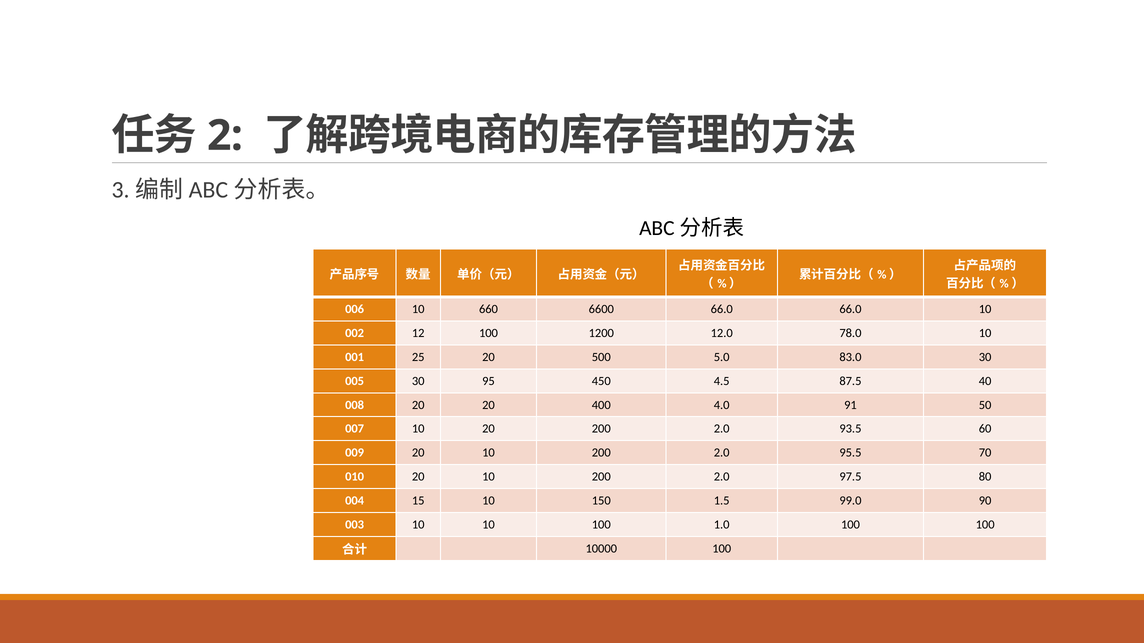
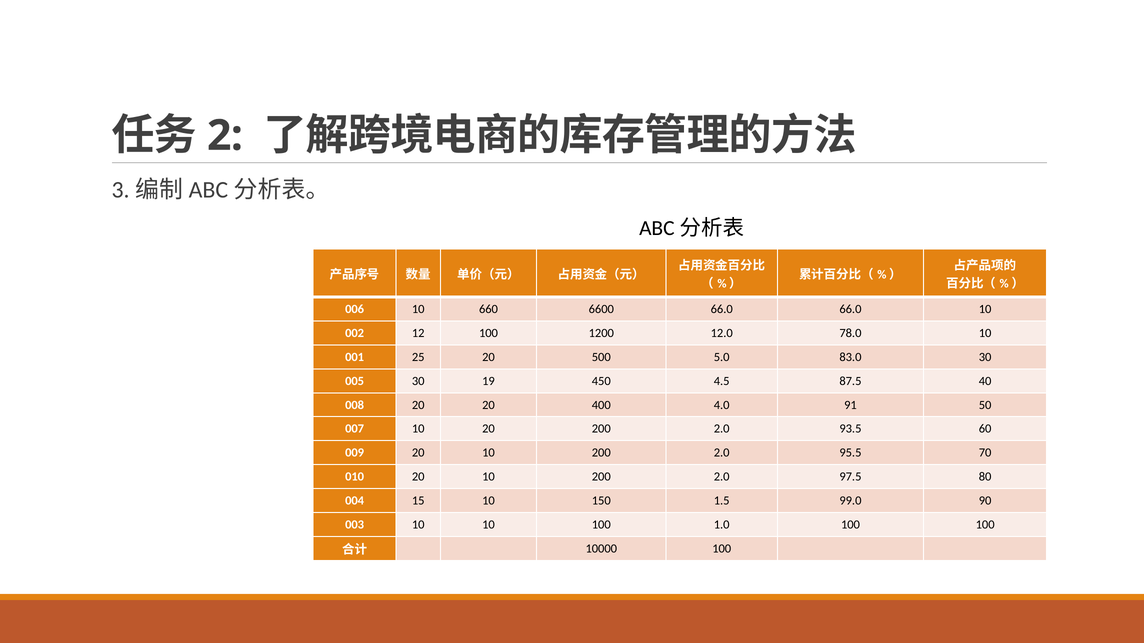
95: 95 -> 19 (488, 381)
